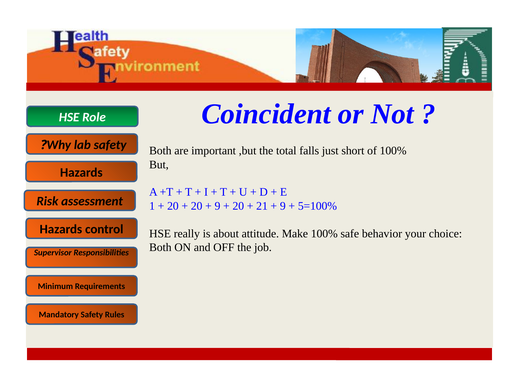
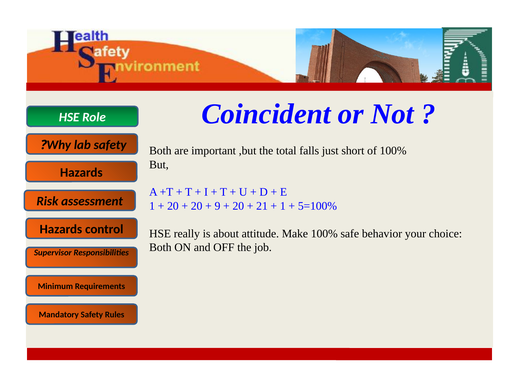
9: 9 -> 1 (283, 206)
